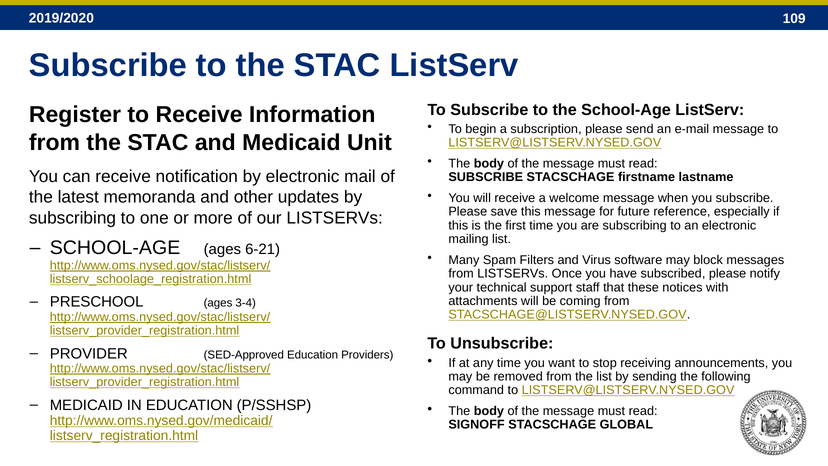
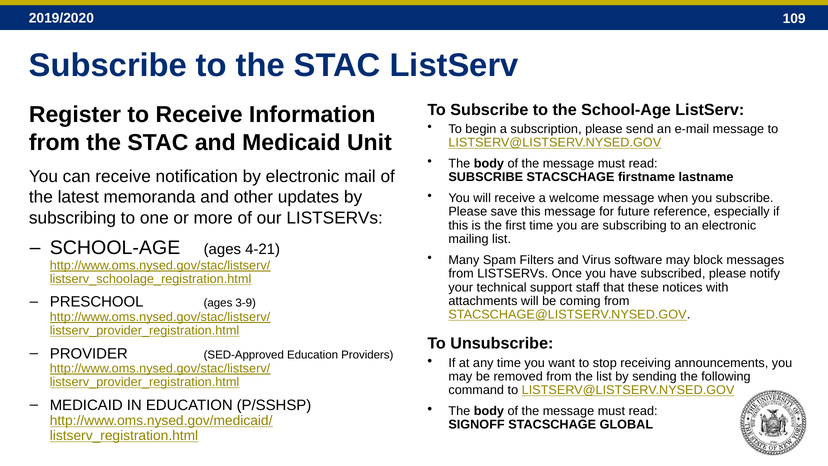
6-21: 6-21 -> 4-21 (263, 249)
3-4: 3-4 -> 3-9 (246, 303)
